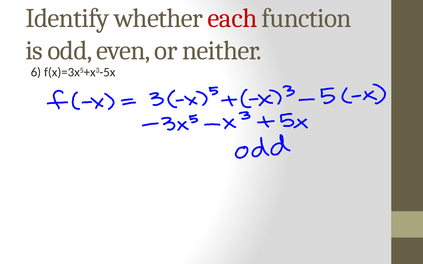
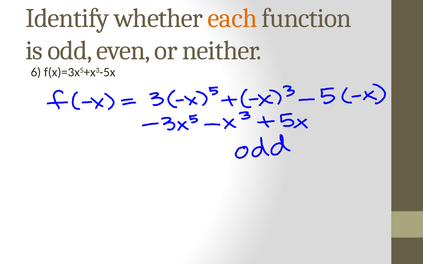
each colour: red -> orange (232, 18)
